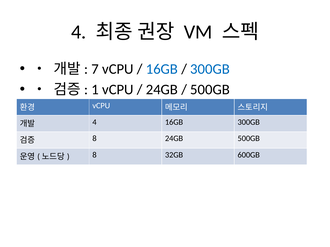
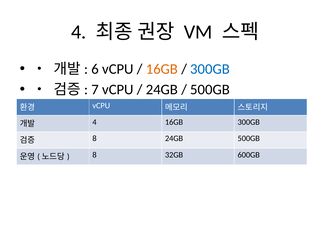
7: 7 -> 6 (95, 69)
16GB colour: blue -> orange (162, 69)
1: 1 -> 7 (95, 90)
